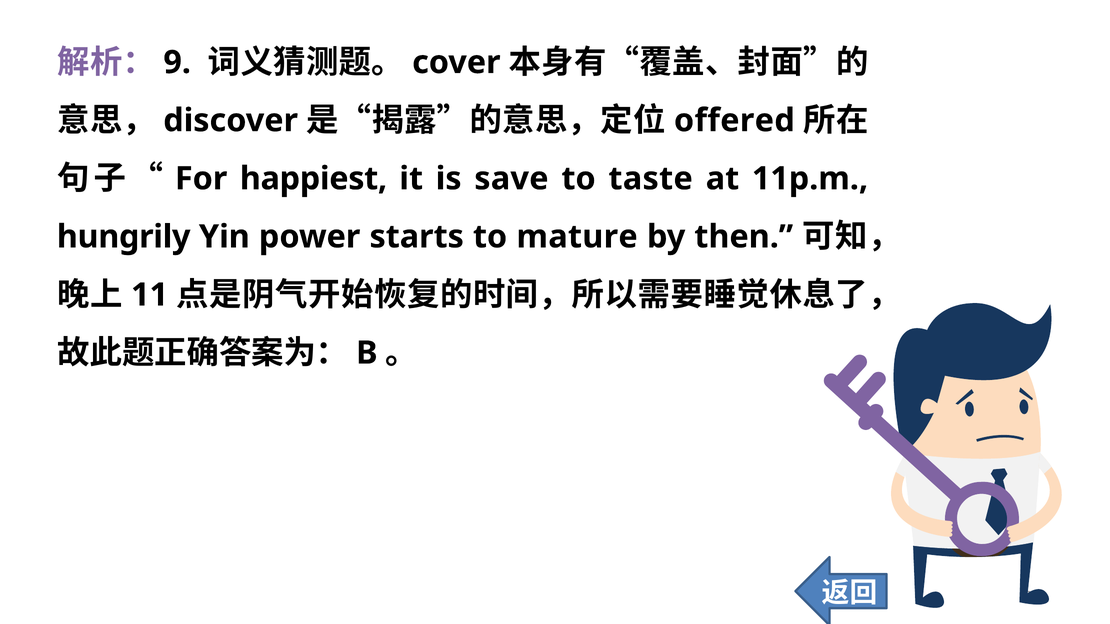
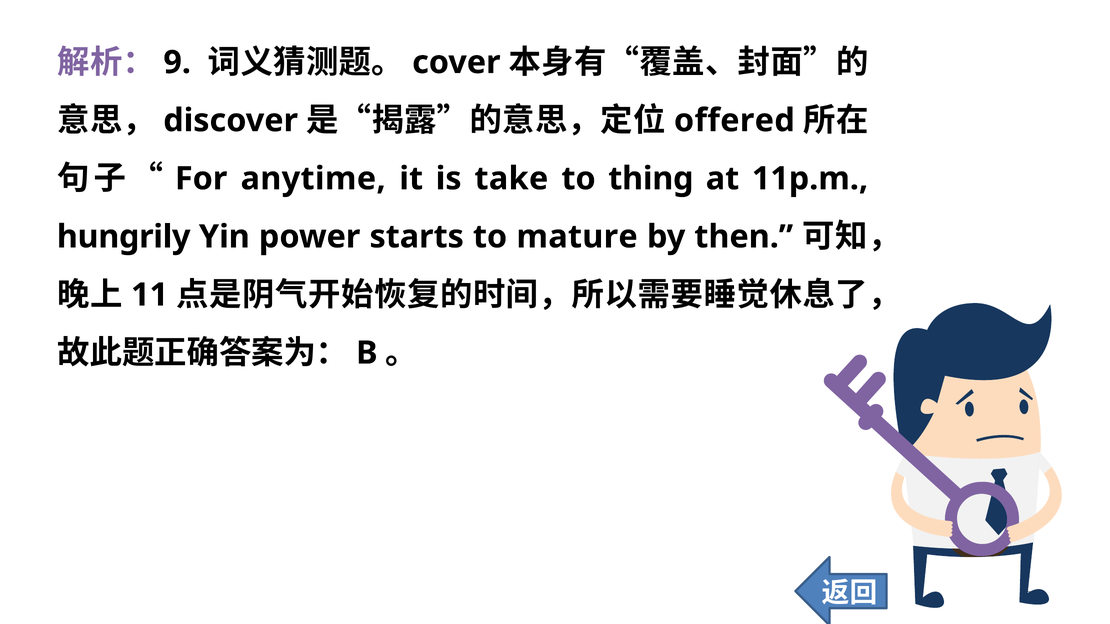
happiest: happiest -> anytime (313, 179)
save: save -> take (511, 179)
taste: taste -> thing (651, 179)
